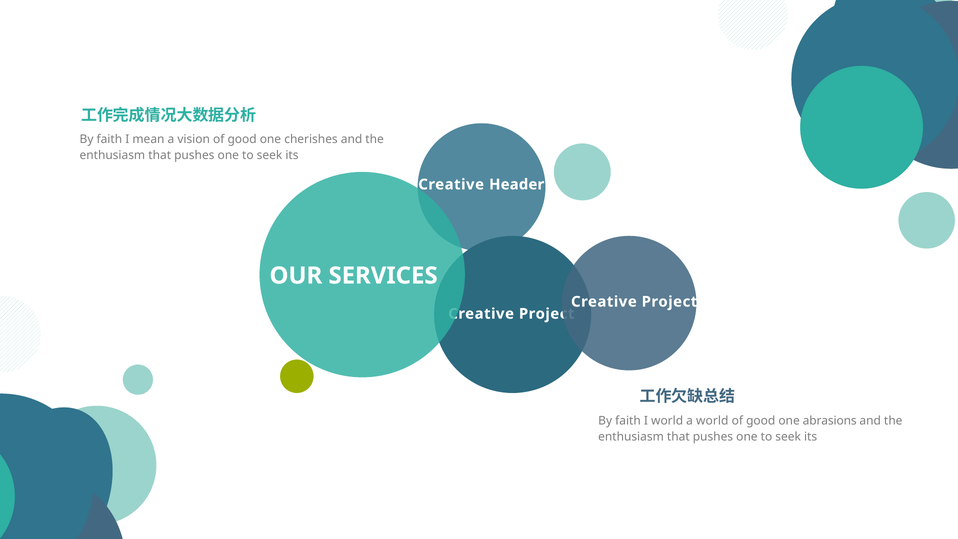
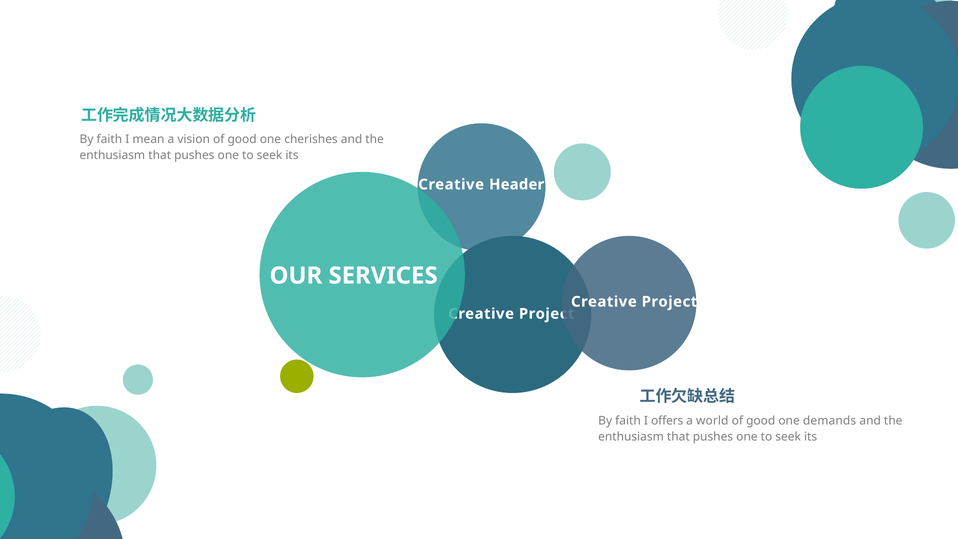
I world: world -> offers (667, 421)
abrasions: abrasions -> demands (830, 421)
